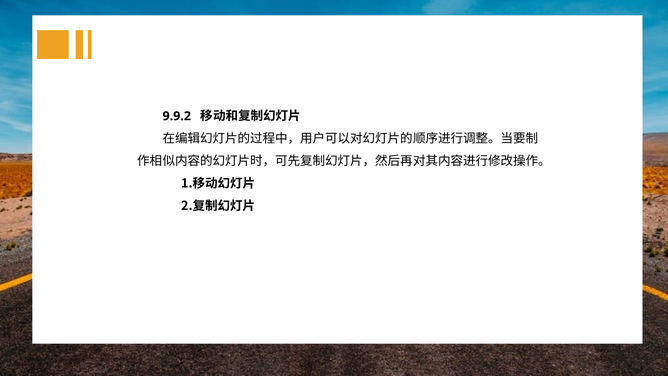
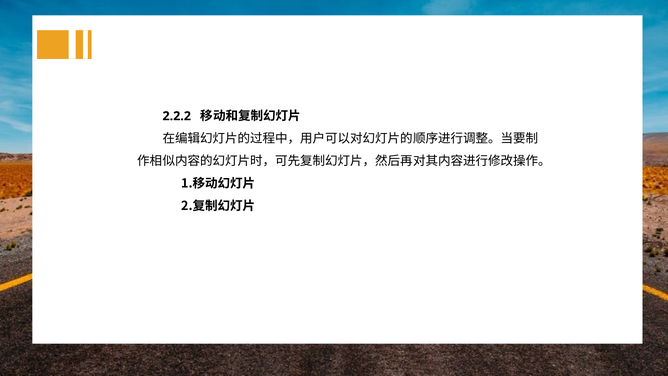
9.9.2: 9.9.2 -> 2.2.2 (177, 116)
